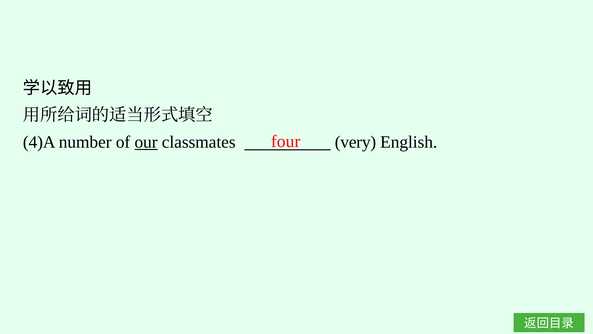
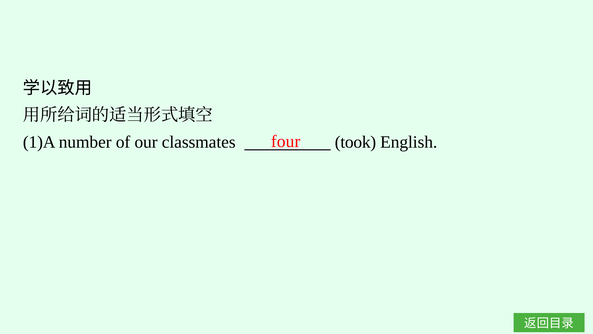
4)A: 4)A -> 1)A (39, 142)
our underline: present -> none (146, 142)
very: very -> took (355, 142)
